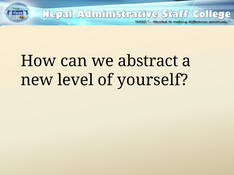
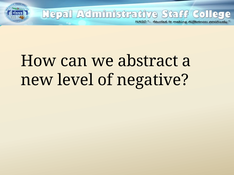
yourself: yourself -> negative (153, 80)
